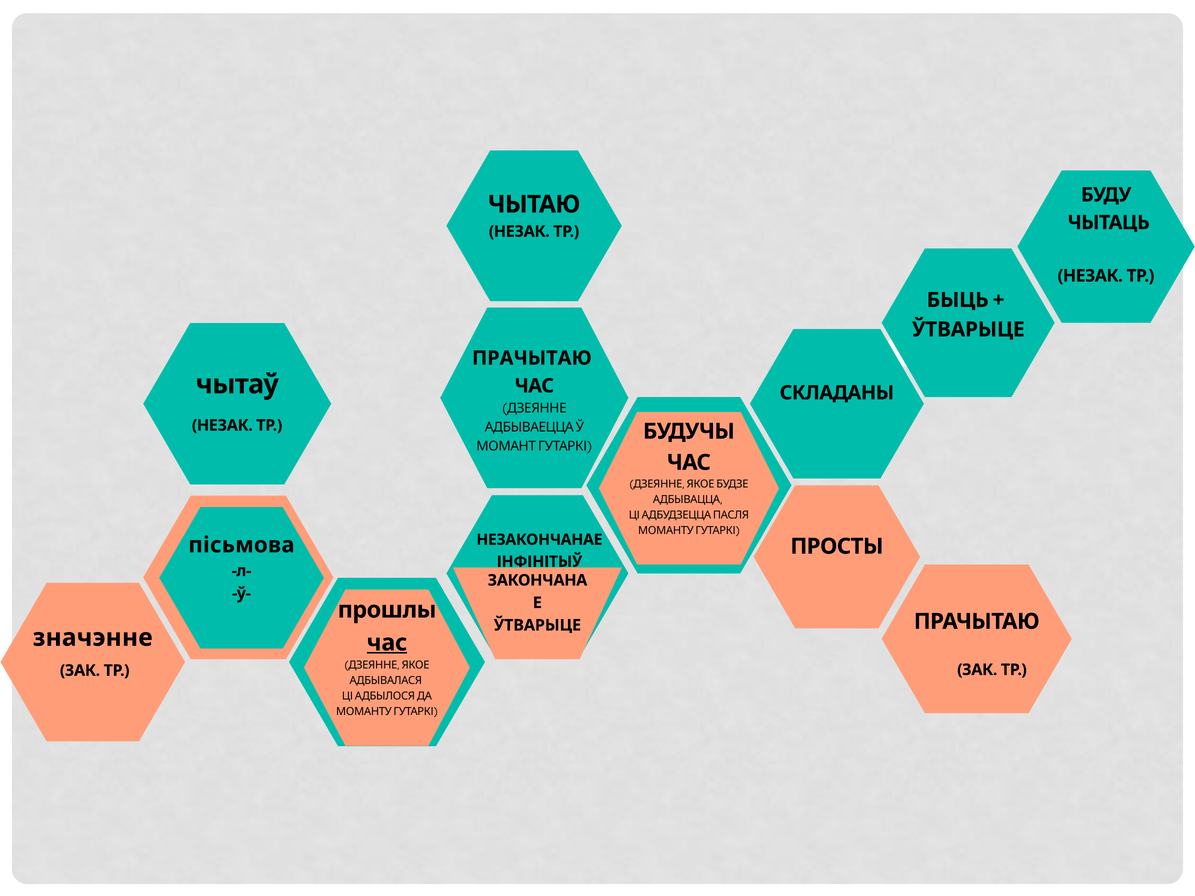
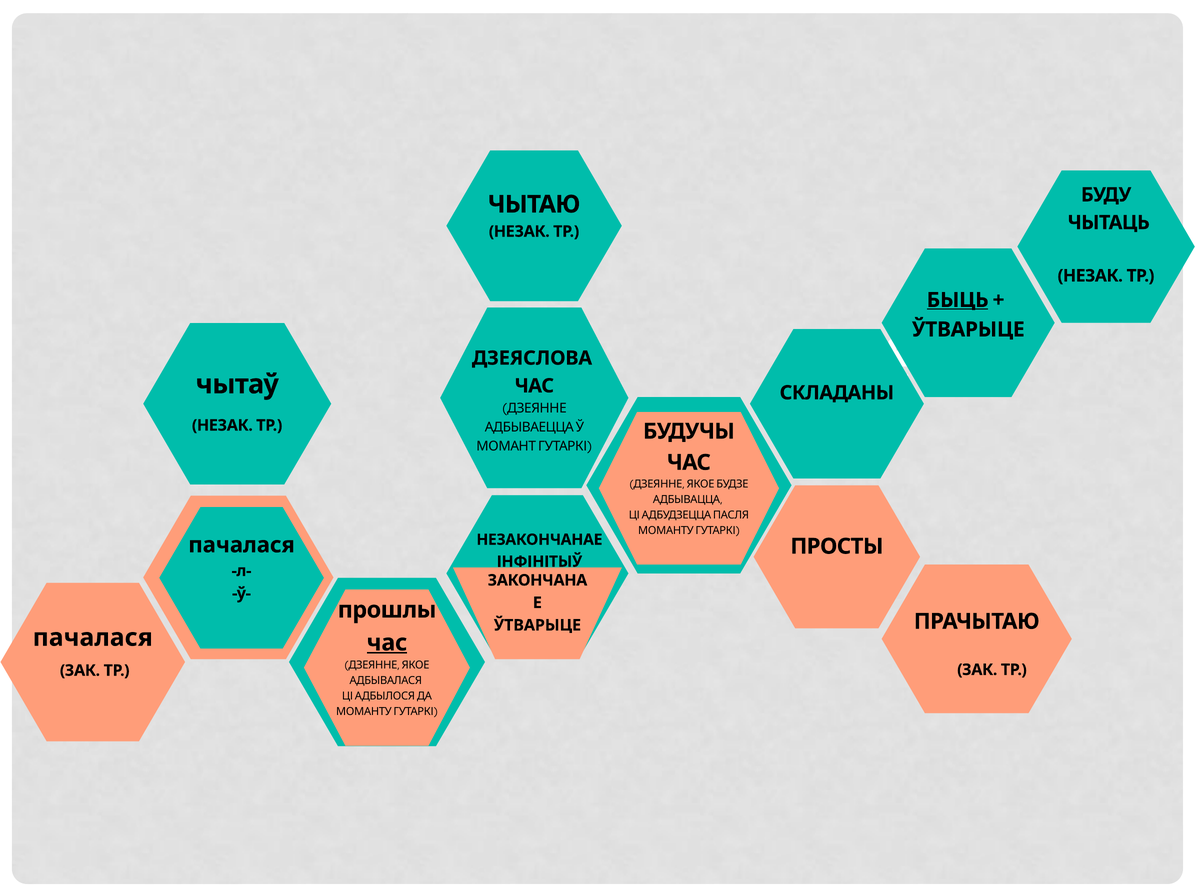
БЫЦЬ underline: none -> present (958, 300)
ПРАЧЫТАЮ: ПРАЧЫТАЮ -> ДЗЕЯСЛОВА (532, 358)
пісьмова: пісьмова -> пачалася (242, 545)
значэнне: значэнне -> пачалася (93, 638)
